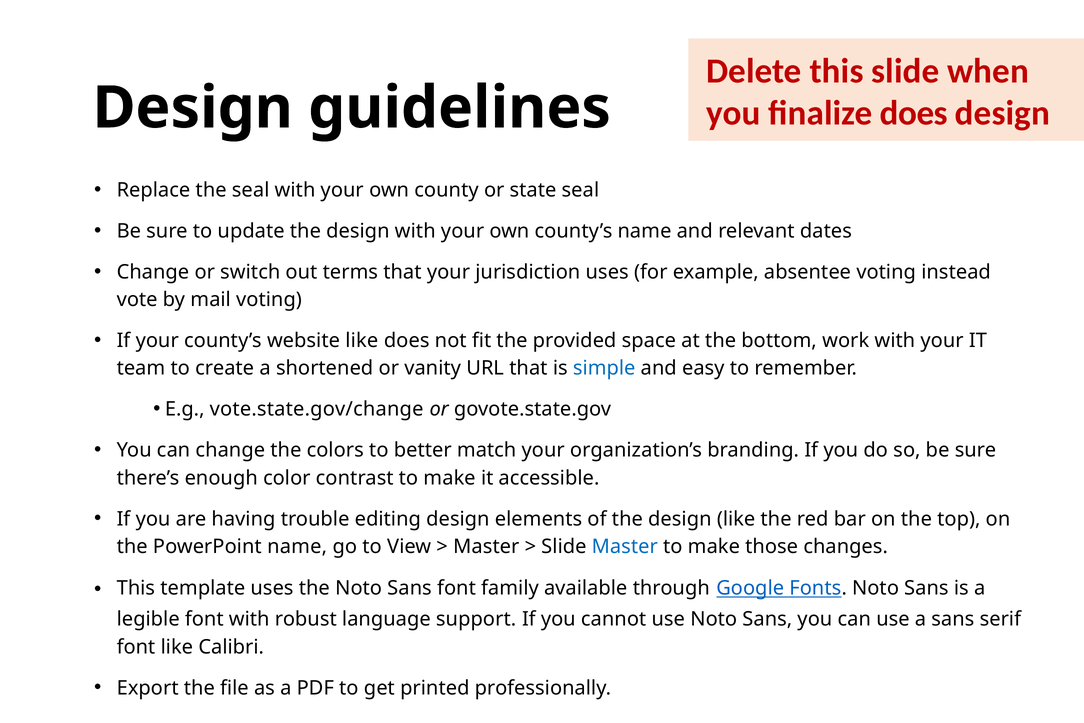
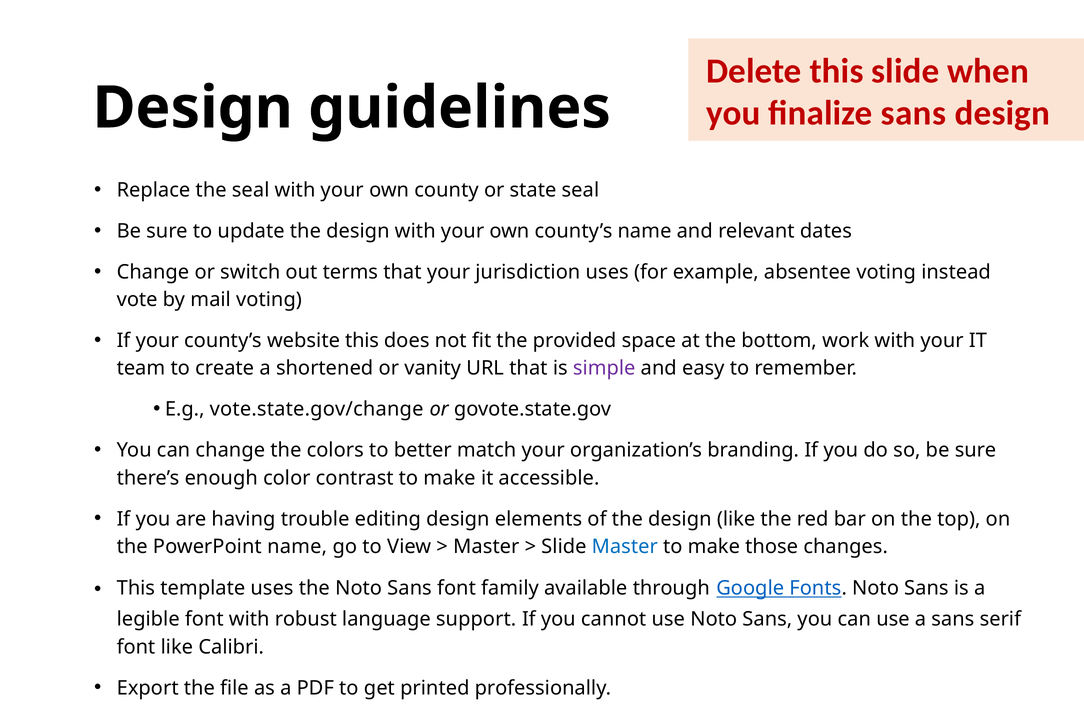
finalize does: does -> sans (913, 113)
website like: like -> this (362, 341)
simple colour: blue -> purple (604, 368)
